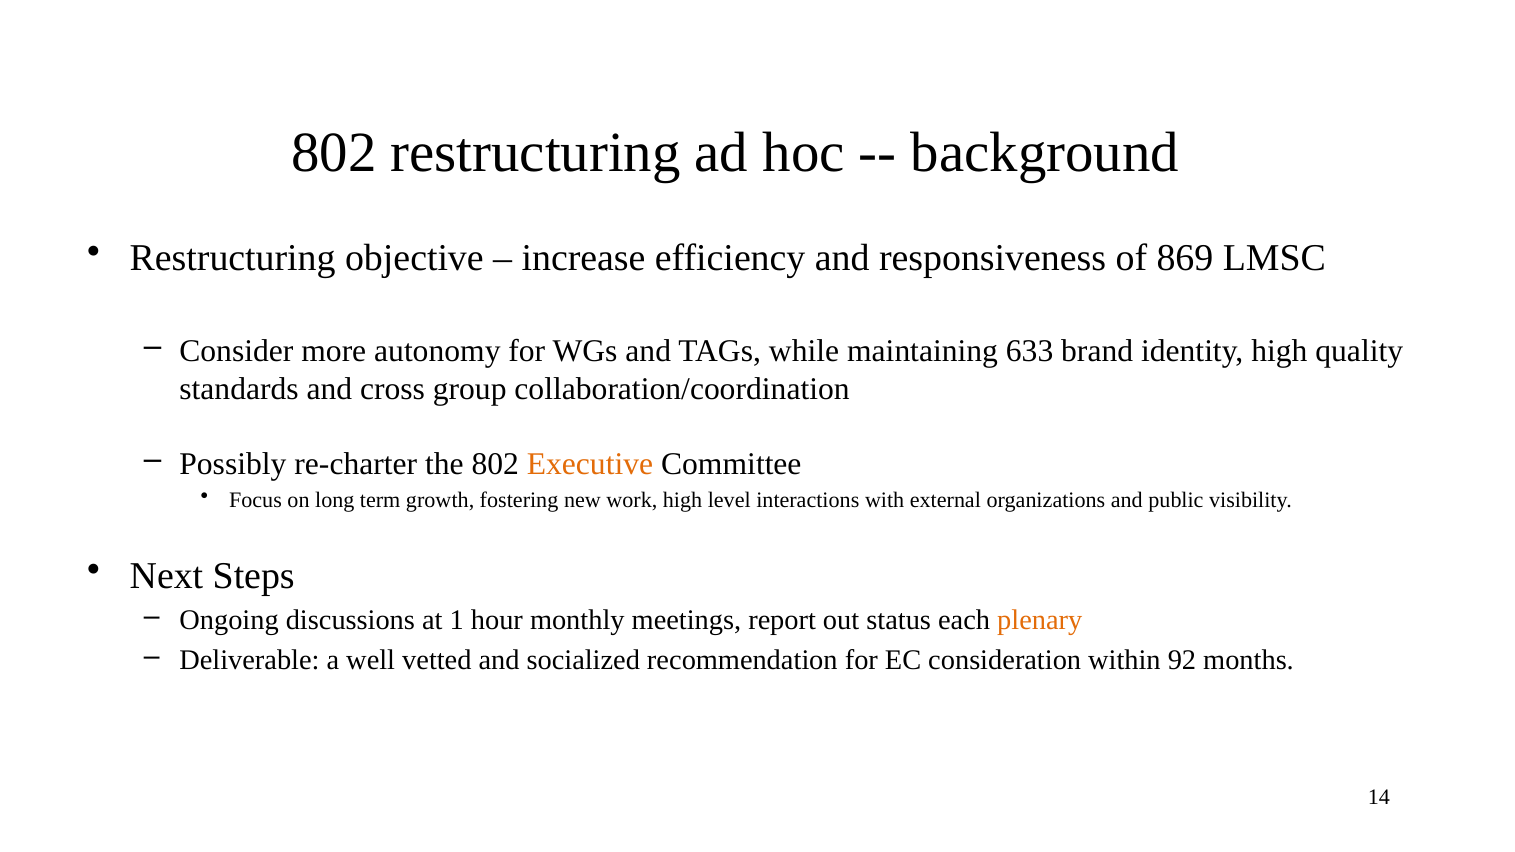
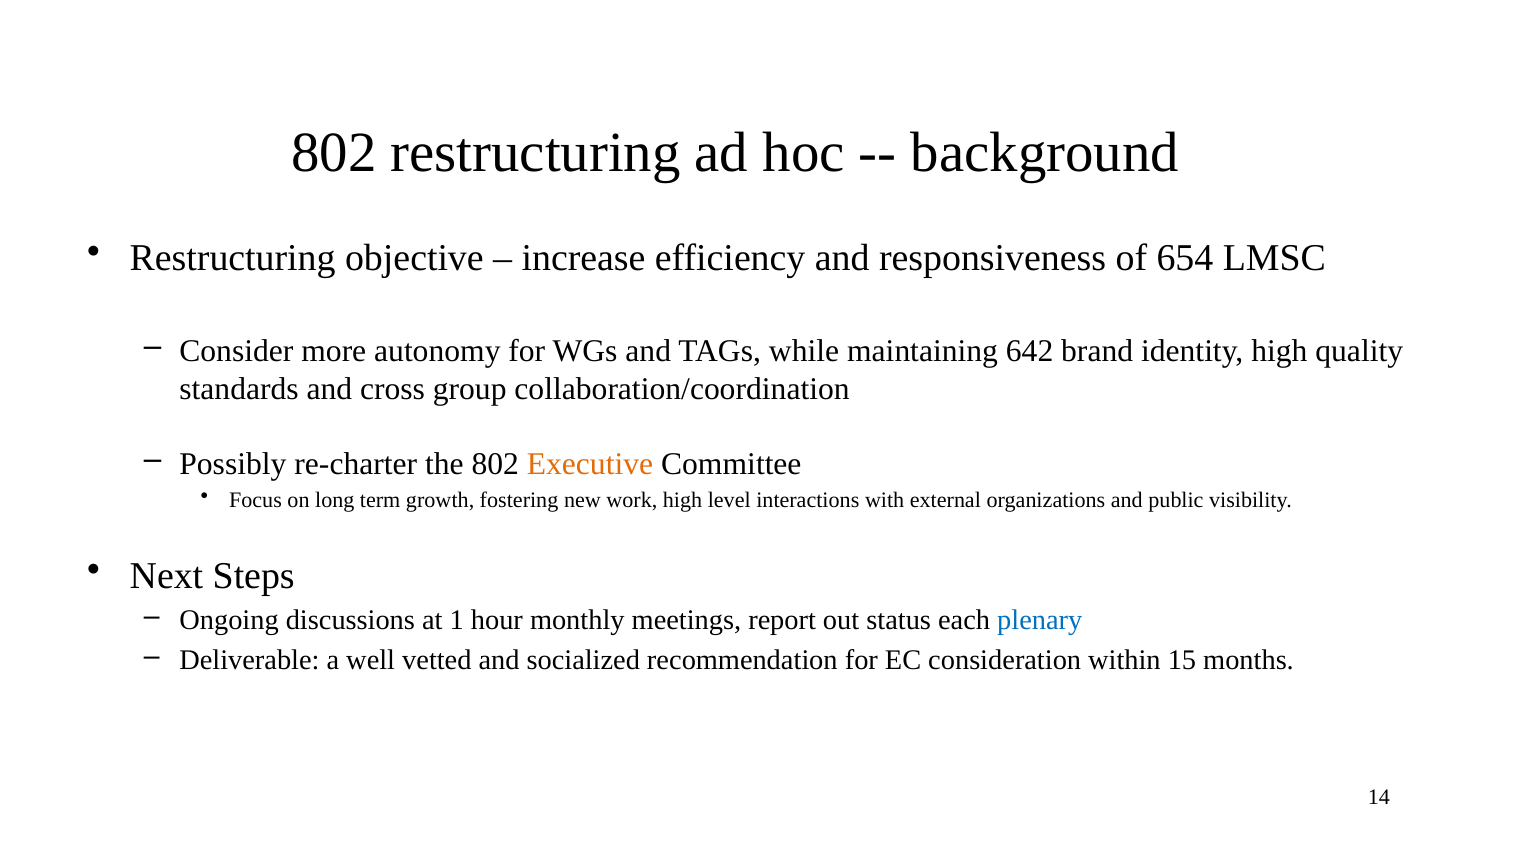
869: 869 -> 654 (1185, 258)
633: 633 -> 642 (1030, 351)
plenary colour: orange -> blue (1040, 621)
92: 92 -> 15 (1182, 660)
